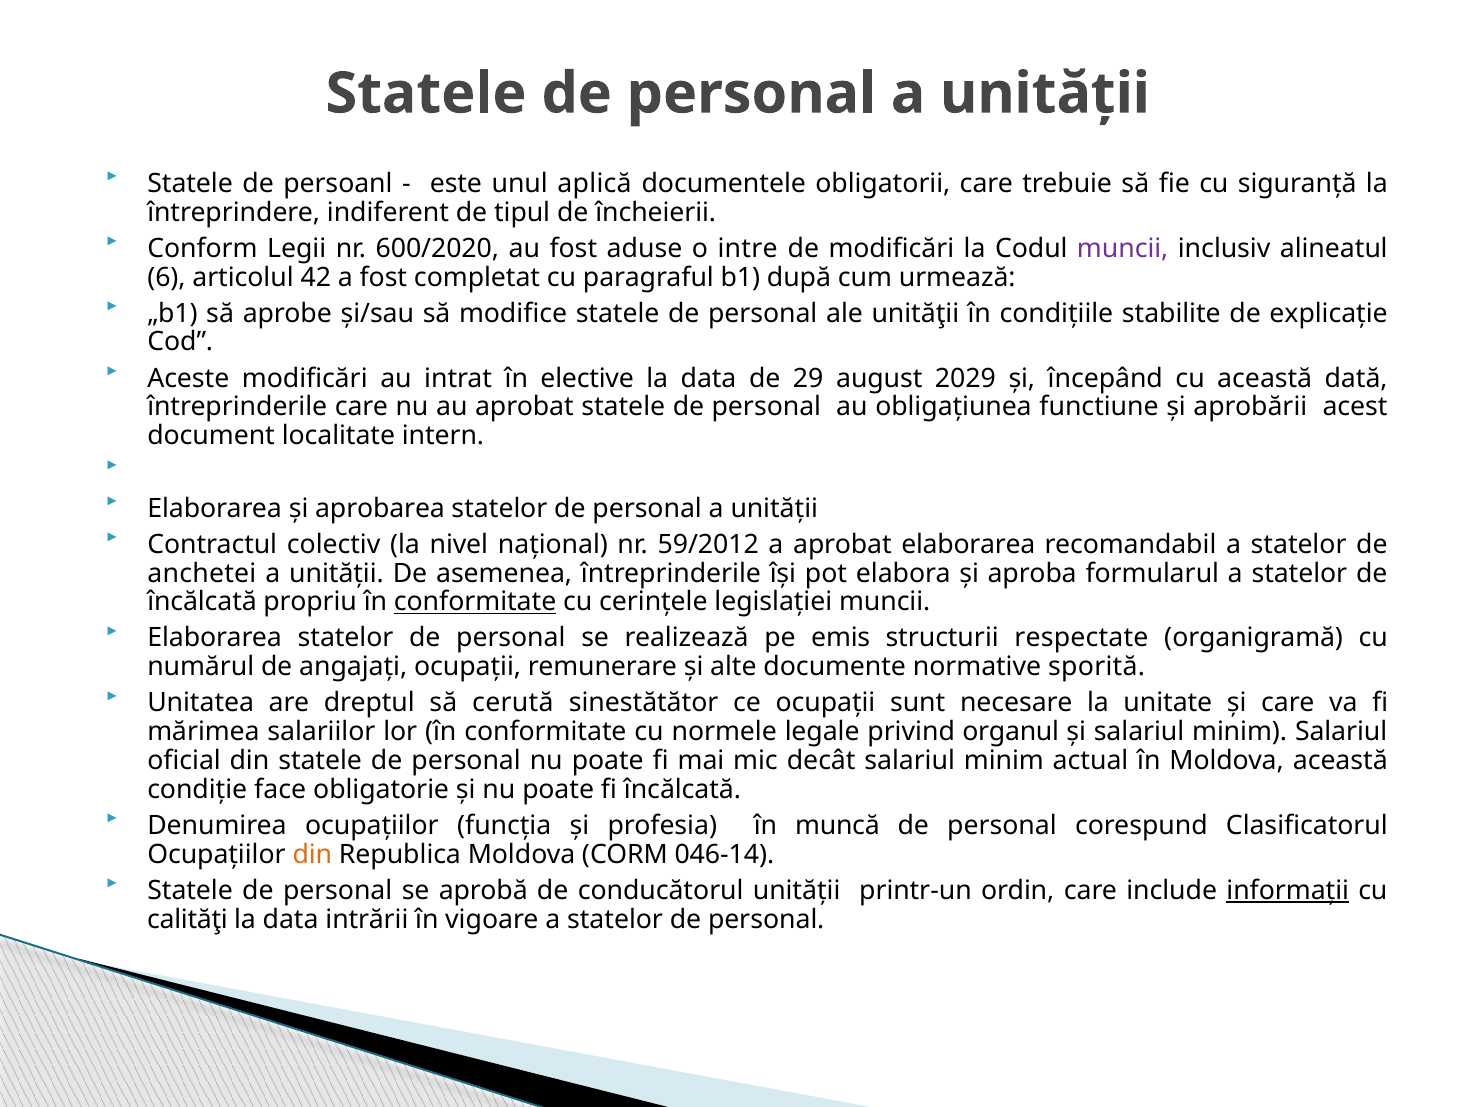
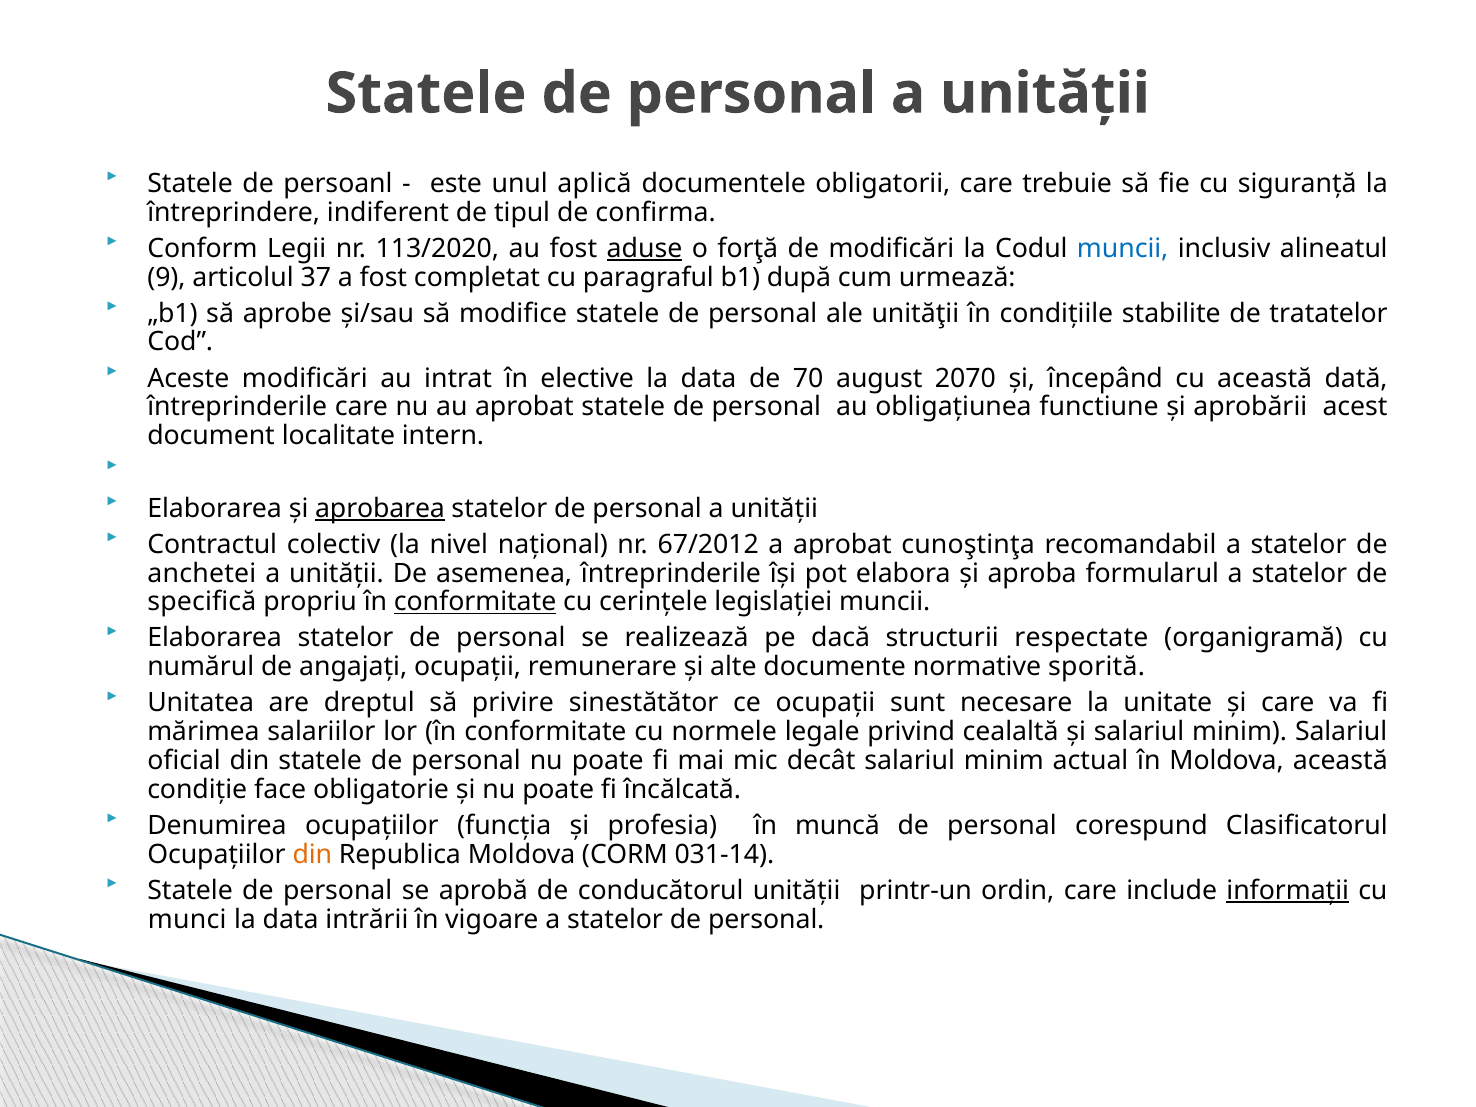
încheierii: încheierii -> confirma (656, 212)
600/2020: 600/2020 -> 113/2020 (437, 248)
aduse underline: none -> present (645, 248)
intre: intre -> forţă (748, 248)
muncii colour: purple -> blue (1123, 248)
6: 6 -> 9 (166, 277)
42: 42 -> 37 (316, 277)
explicație: explicație -> tratatelor (1329, 313)
29: 29 -> 70 (808, 378)
2029: 2029 -> 2070 (965, 378)
aprobarea underline: none -> present (380, 508)
59/2012: 59/2012 -> 67/2012 (708, 544)
aprobat elaborarea: elaborarea -> cunoştinţa (968, 544)
încălcată: încălcată -> specifică (202, 602)
emis: emis -> dacă (841, 638)
cerută: cerută -> privire (513, 703)
organul: organul -> cealaltă (1011, 732)
046-14: 046-14 -> 031-14 (724, 855)
calităţi: calităţi -> munci (187, 920)
